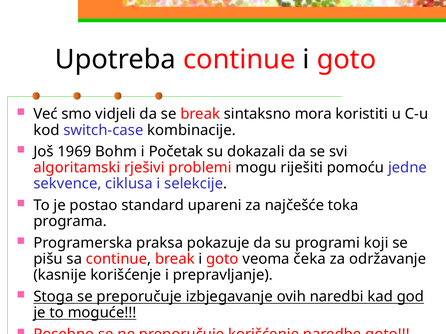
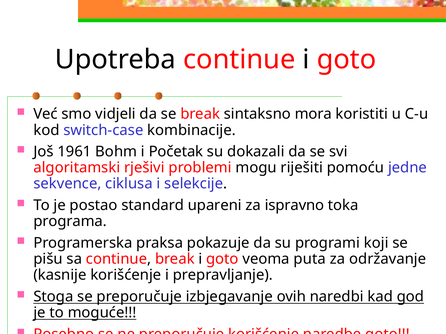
1969: 1969 -> 1961 (74, 152)
najčešće: najčešće -> ispravno (294, 206)
čeka: čeka -> puta (310, 259)
